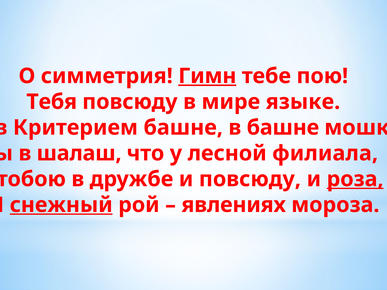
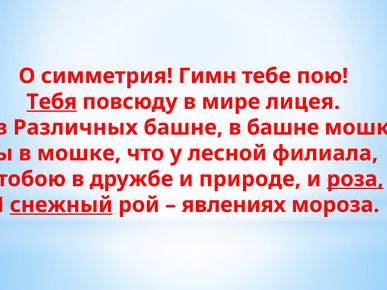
Гимн underline: present -> none (207, 76)
Тебя underline: none -> present (52, 102)
языке: языке -> лицея (303, 102)
Критерием: Критерием -> Различных (75, 128)
в шалаш: шалаш -> мошке (79, 153)
и повсюду: повсюду -> природе (250, 179)
